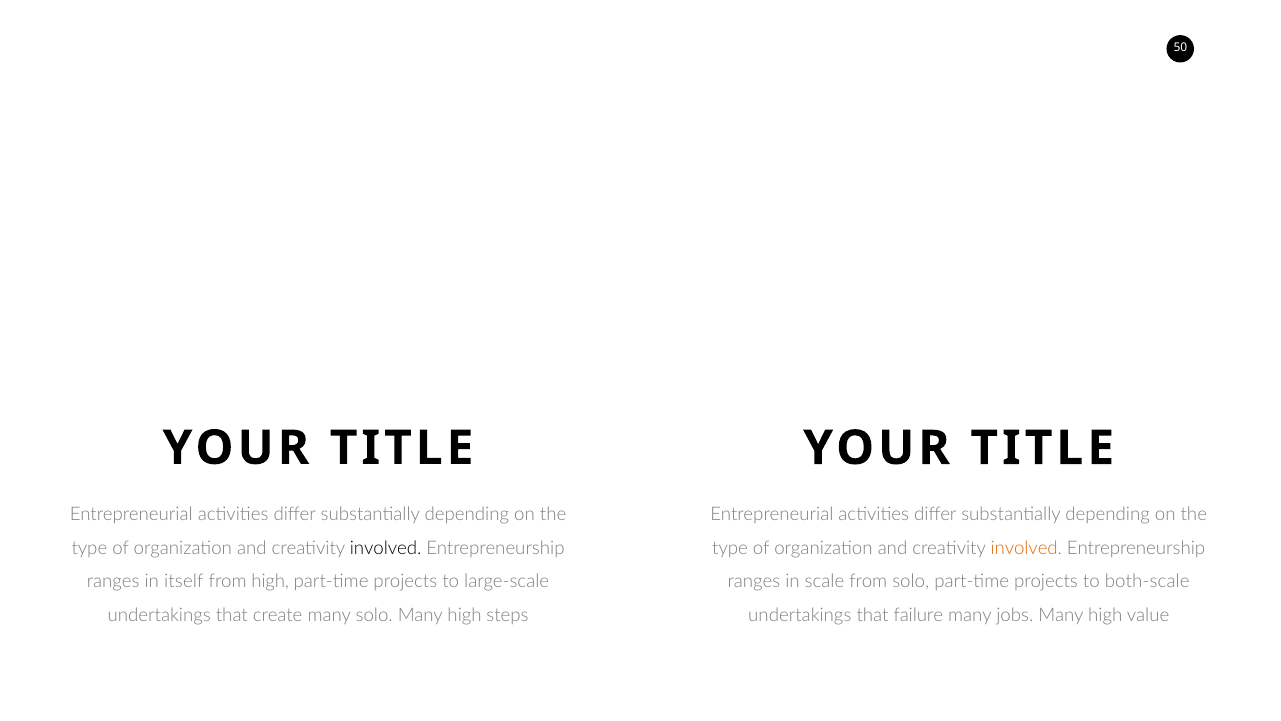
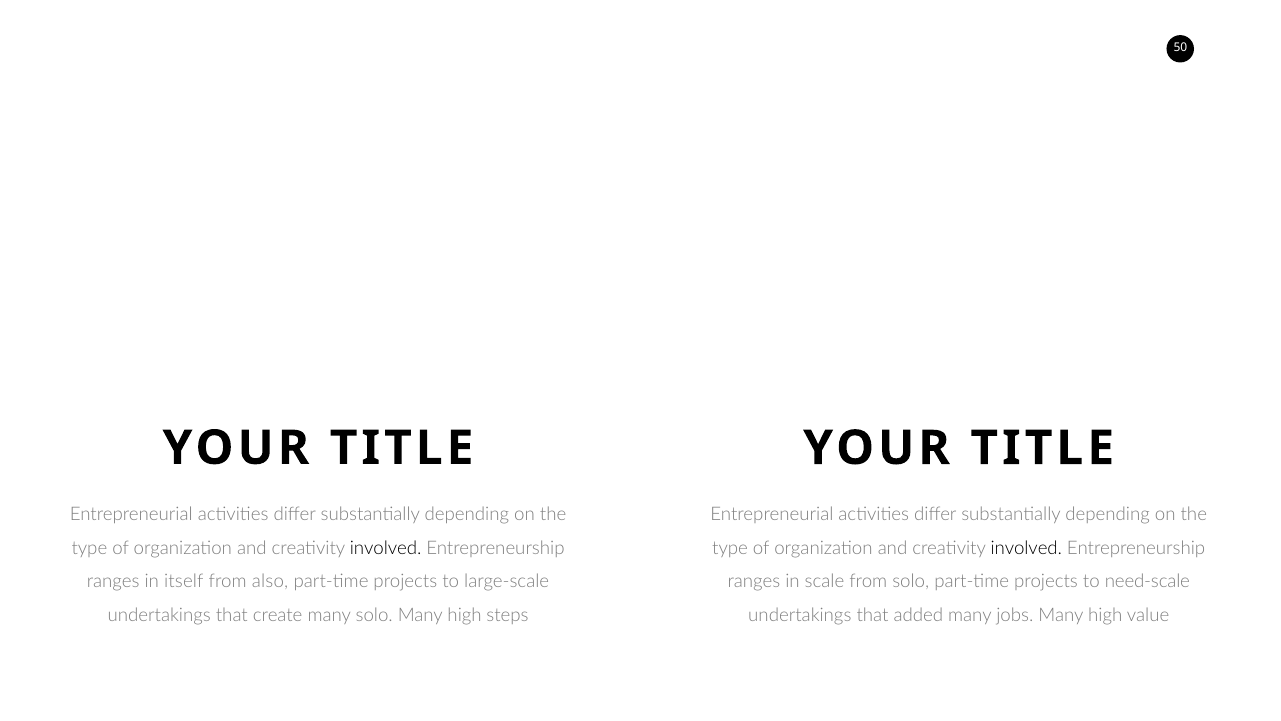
involved colour: orange -> black (1026, 548)
from high: high -> also (270, 581)
both-scale: both-scale -> need-scale (1147, 581)
failure: failure -> added (918, 615)
